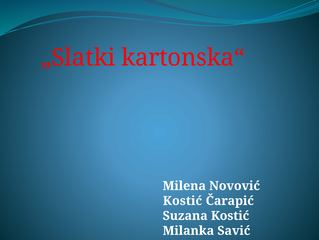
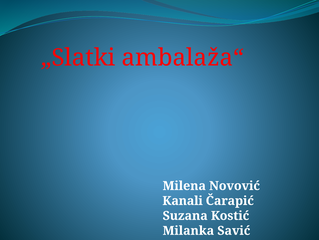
kartonska“: kartonska“ -> ambalaža“ (183, 57)
Kostić: Kostić -> Kanali (183, 200)
